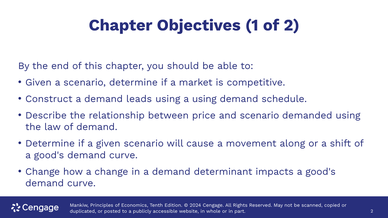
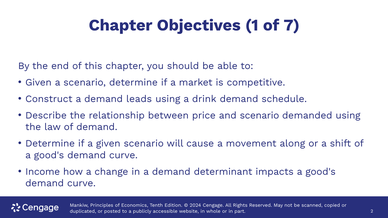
of 2: 2 -> 7 (292, 25)
a using: using -> drink (204, 99)
Change: Change -> Income (43, 172)
